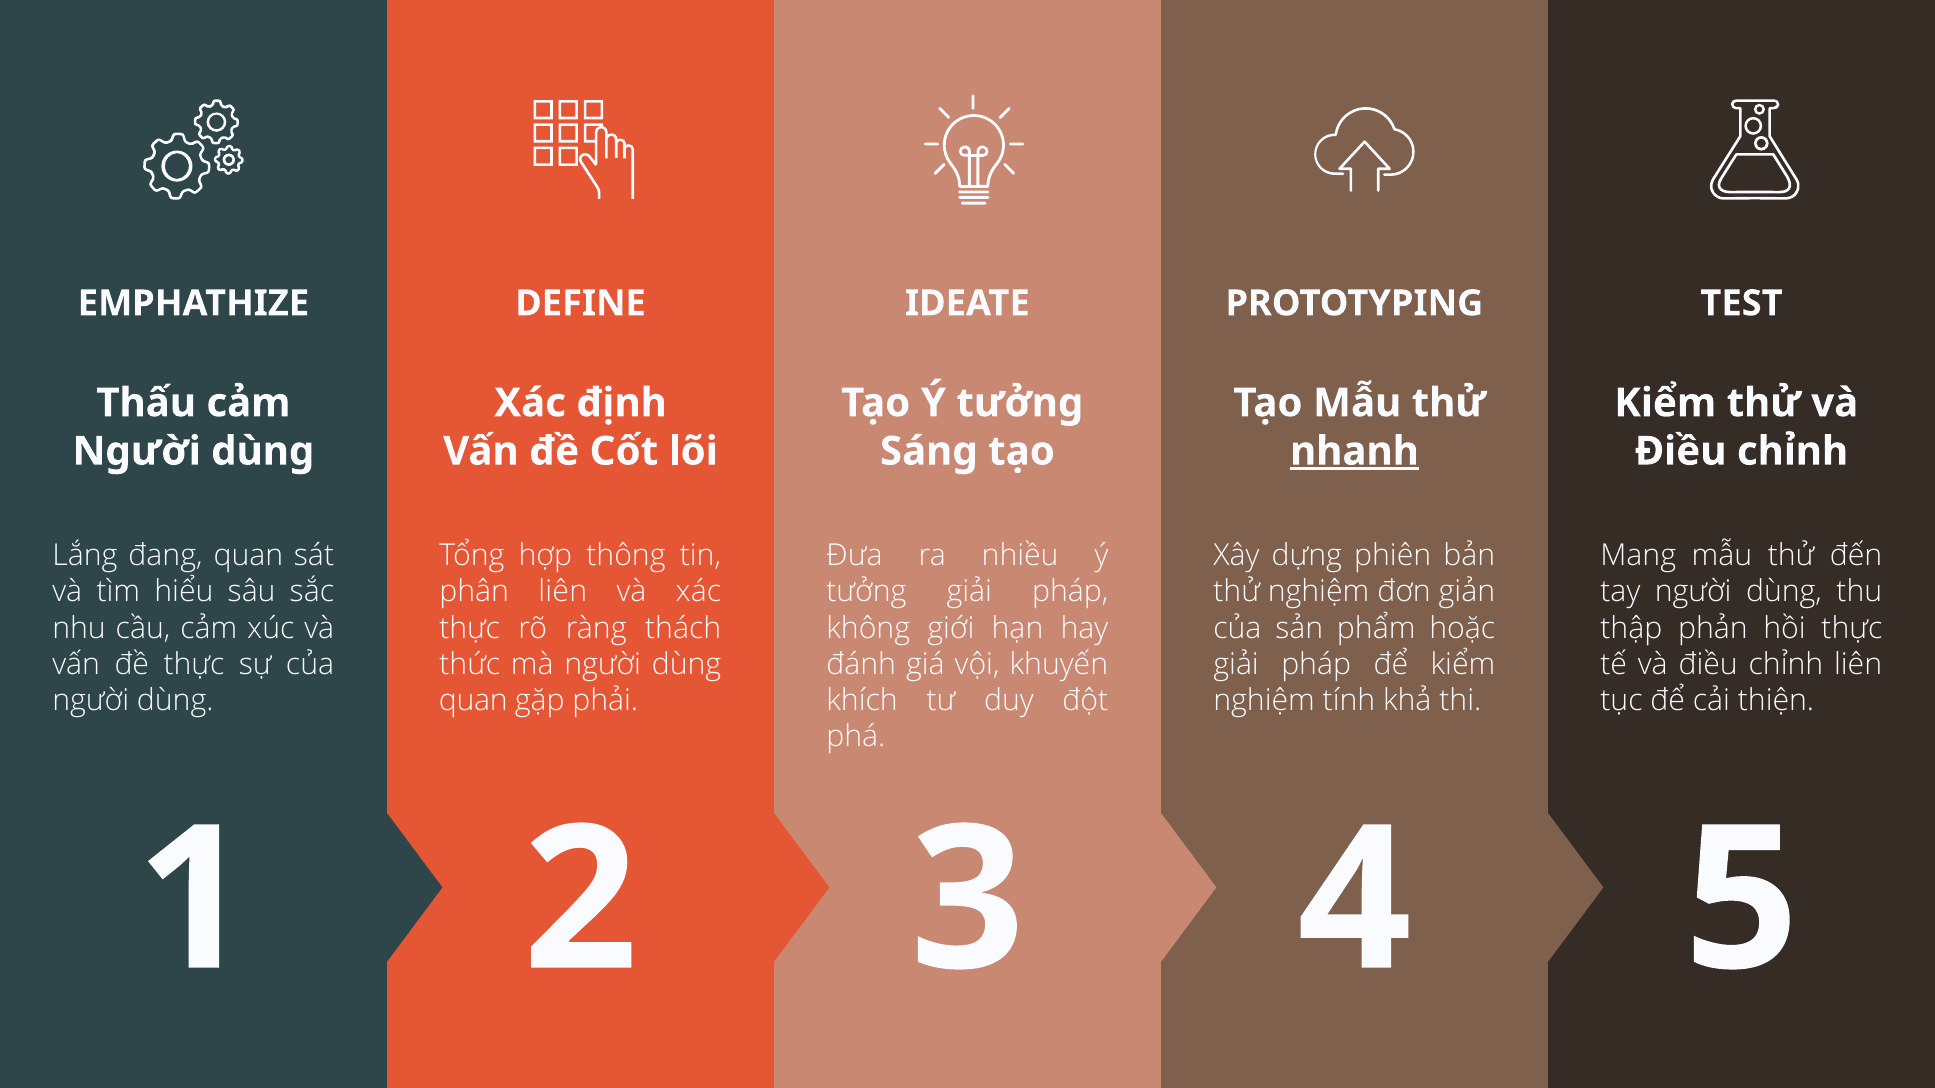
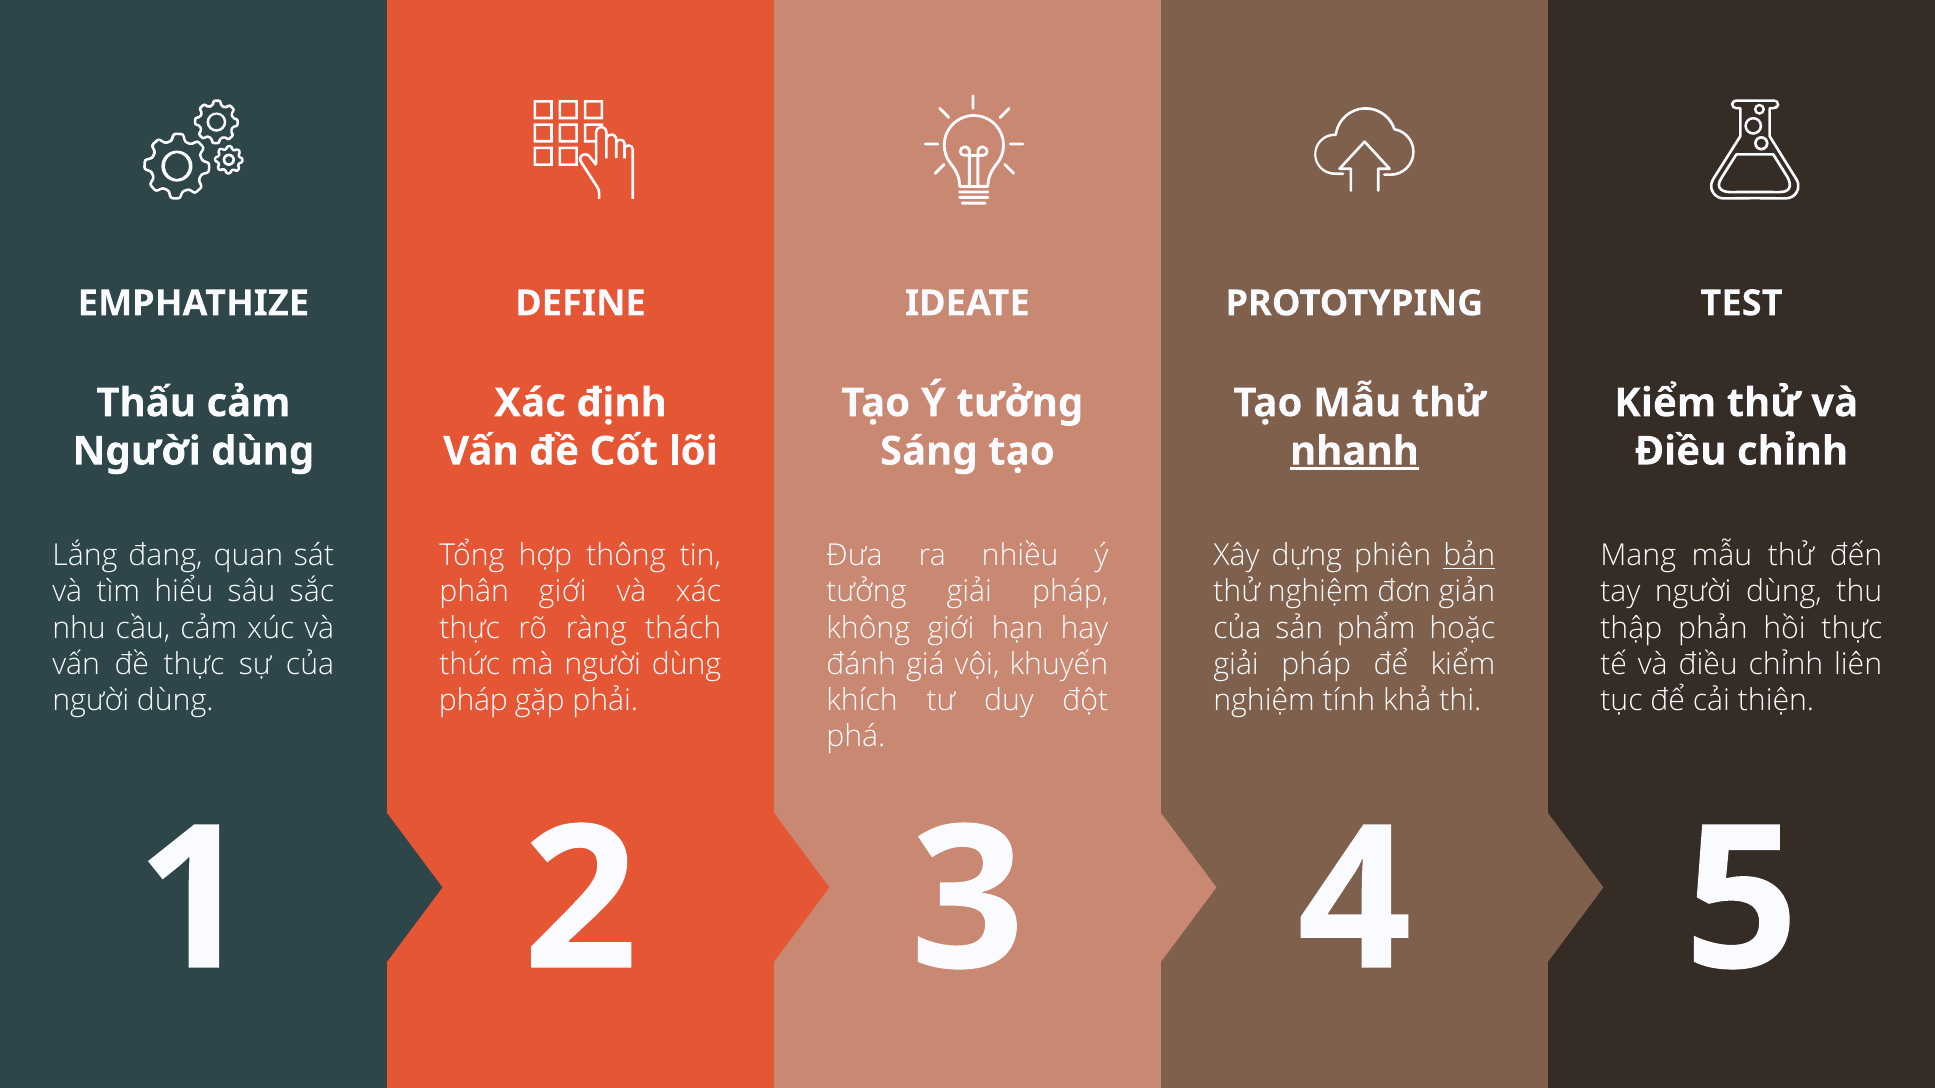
bản underline: none -> present (1469, 556)
phân liên: liên -> giới (563, 592)
quan: quan -> pháp (473, 701)
